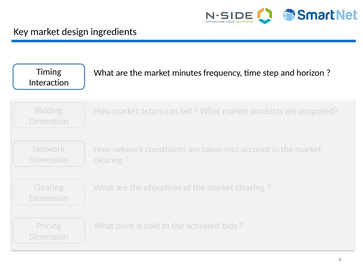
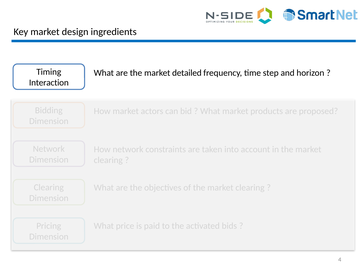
minutes: minutes -> detailed (187, 73)
